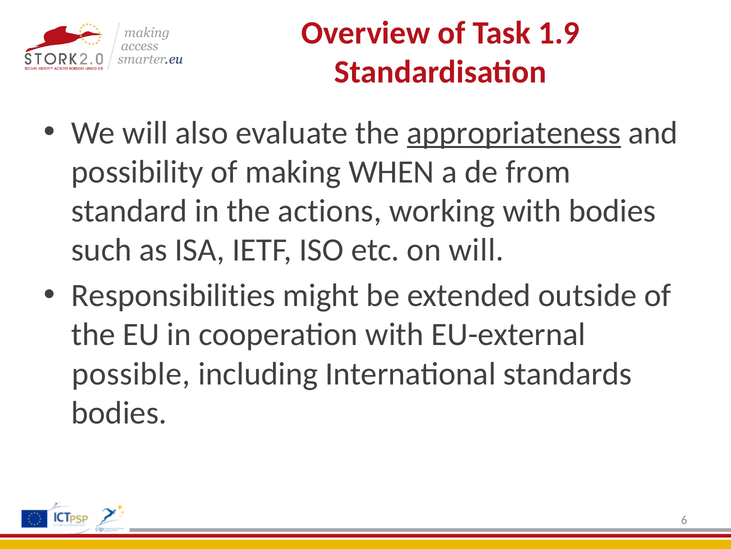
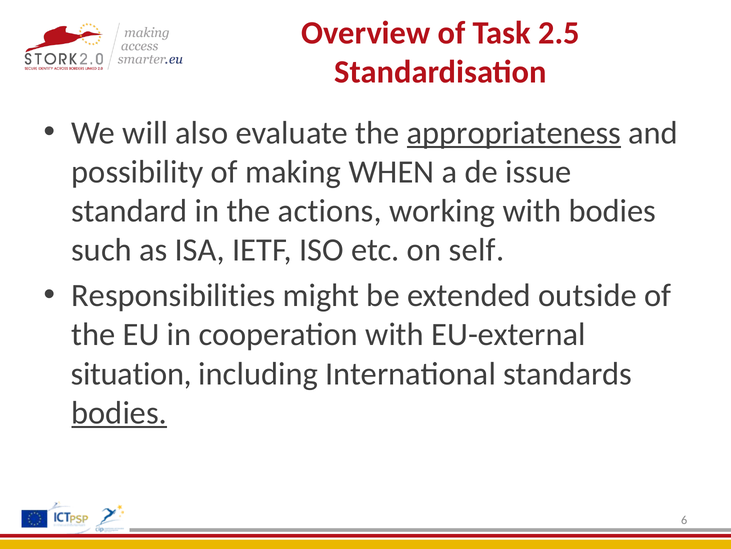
1.9: 1.9 -> 2.5 (559, 33)
from: from -> issue (538, 172)
on will: will -> self (476, 250)
possible: possible -> situation (131, 373)
bodies underline: none -> present (119, 412)
